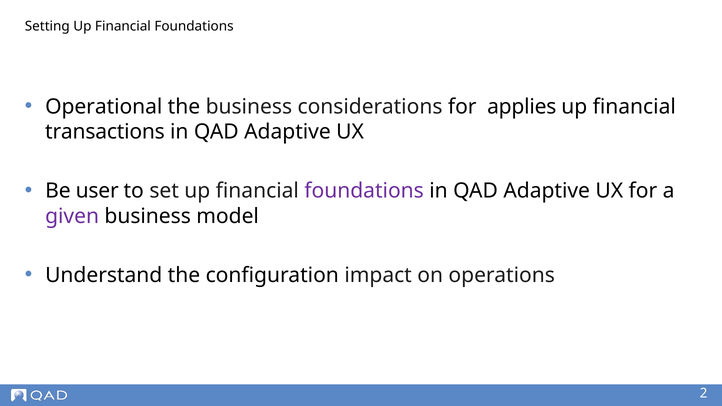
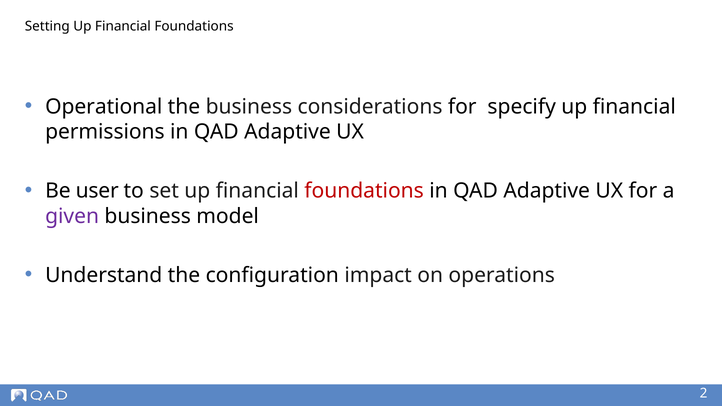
applies: applies -> specify (522, 107)
transactions: transactions -> permissions (105, 132)
foundations colour: purple -> red (364, 191)
